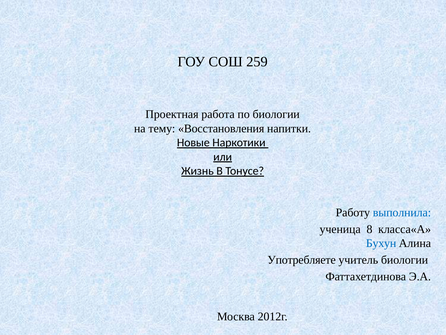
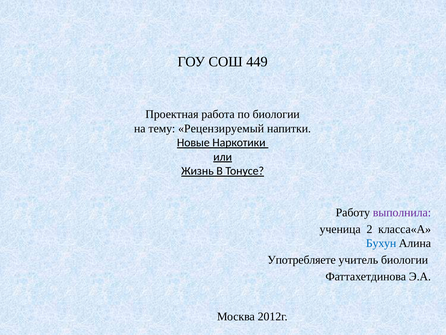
259: 259 -> 449 (257, 62)
Восстановления: Восстановления -> Рецензируемый (221, 128)
выполнила colour: blue -> purple (402, 212)
8: 8 -> 2 (369, 229)
